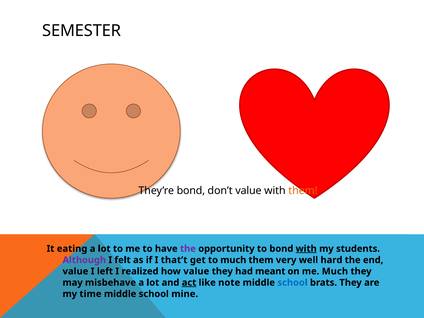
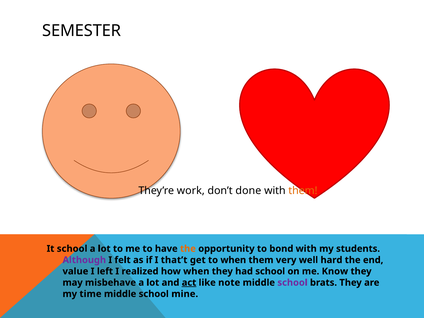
They’re bond: bond -> work (191, 191)
don’t value: value -> done (248, 191)
It eating: eating -> school (72, 249)
the colour: purple -> orange (188, 249)
with underline: present -> none (306, 249)
to much: much -> when (233, 260)
how value: value -> when (196, 271)
had meant: meant -> school (270, 271)
me Much: Much -> Know (335, 271)
school colour: blue -> purple (292, 283)
